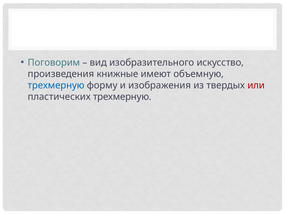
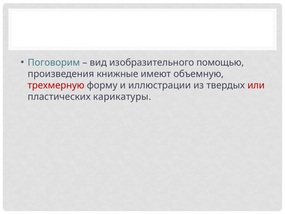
искусство: искусство -> помощью (220, 62)
трехмерную colour: blue -> red (56, 85)
изображения: изображения -> иллюстрации (160, 85)
пластических трехмерную: трехмерную -> карикатуры (122, 97)
